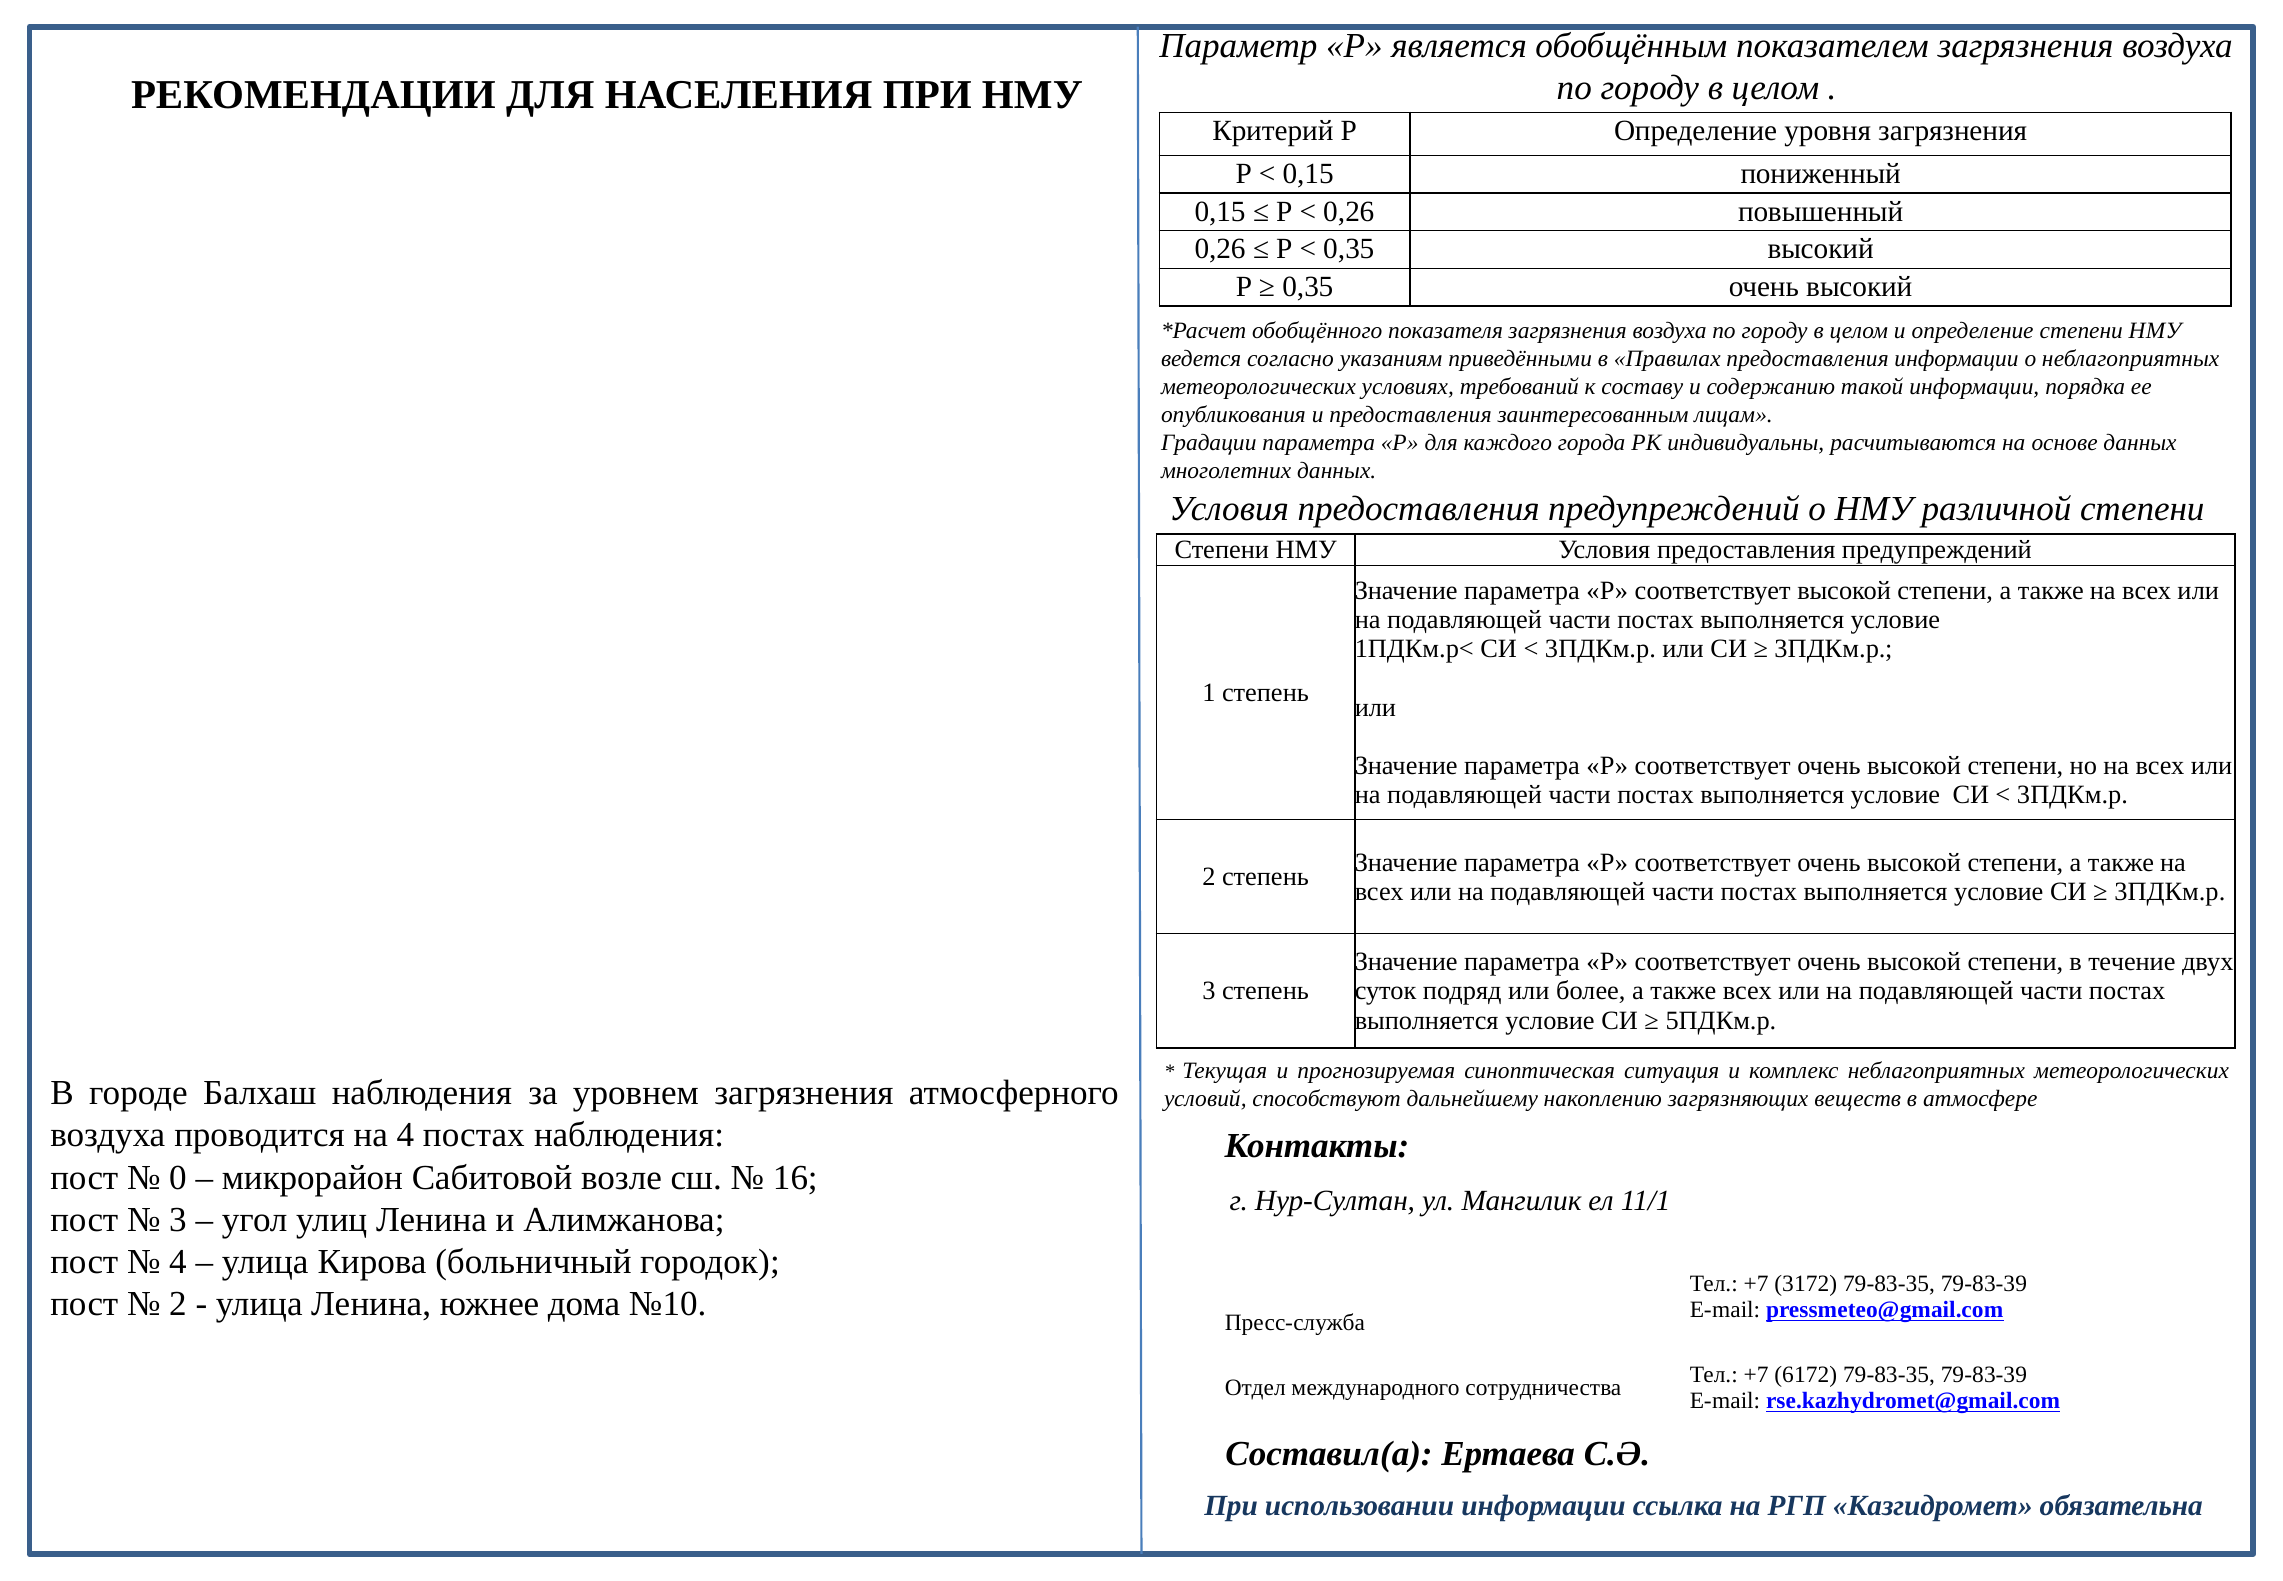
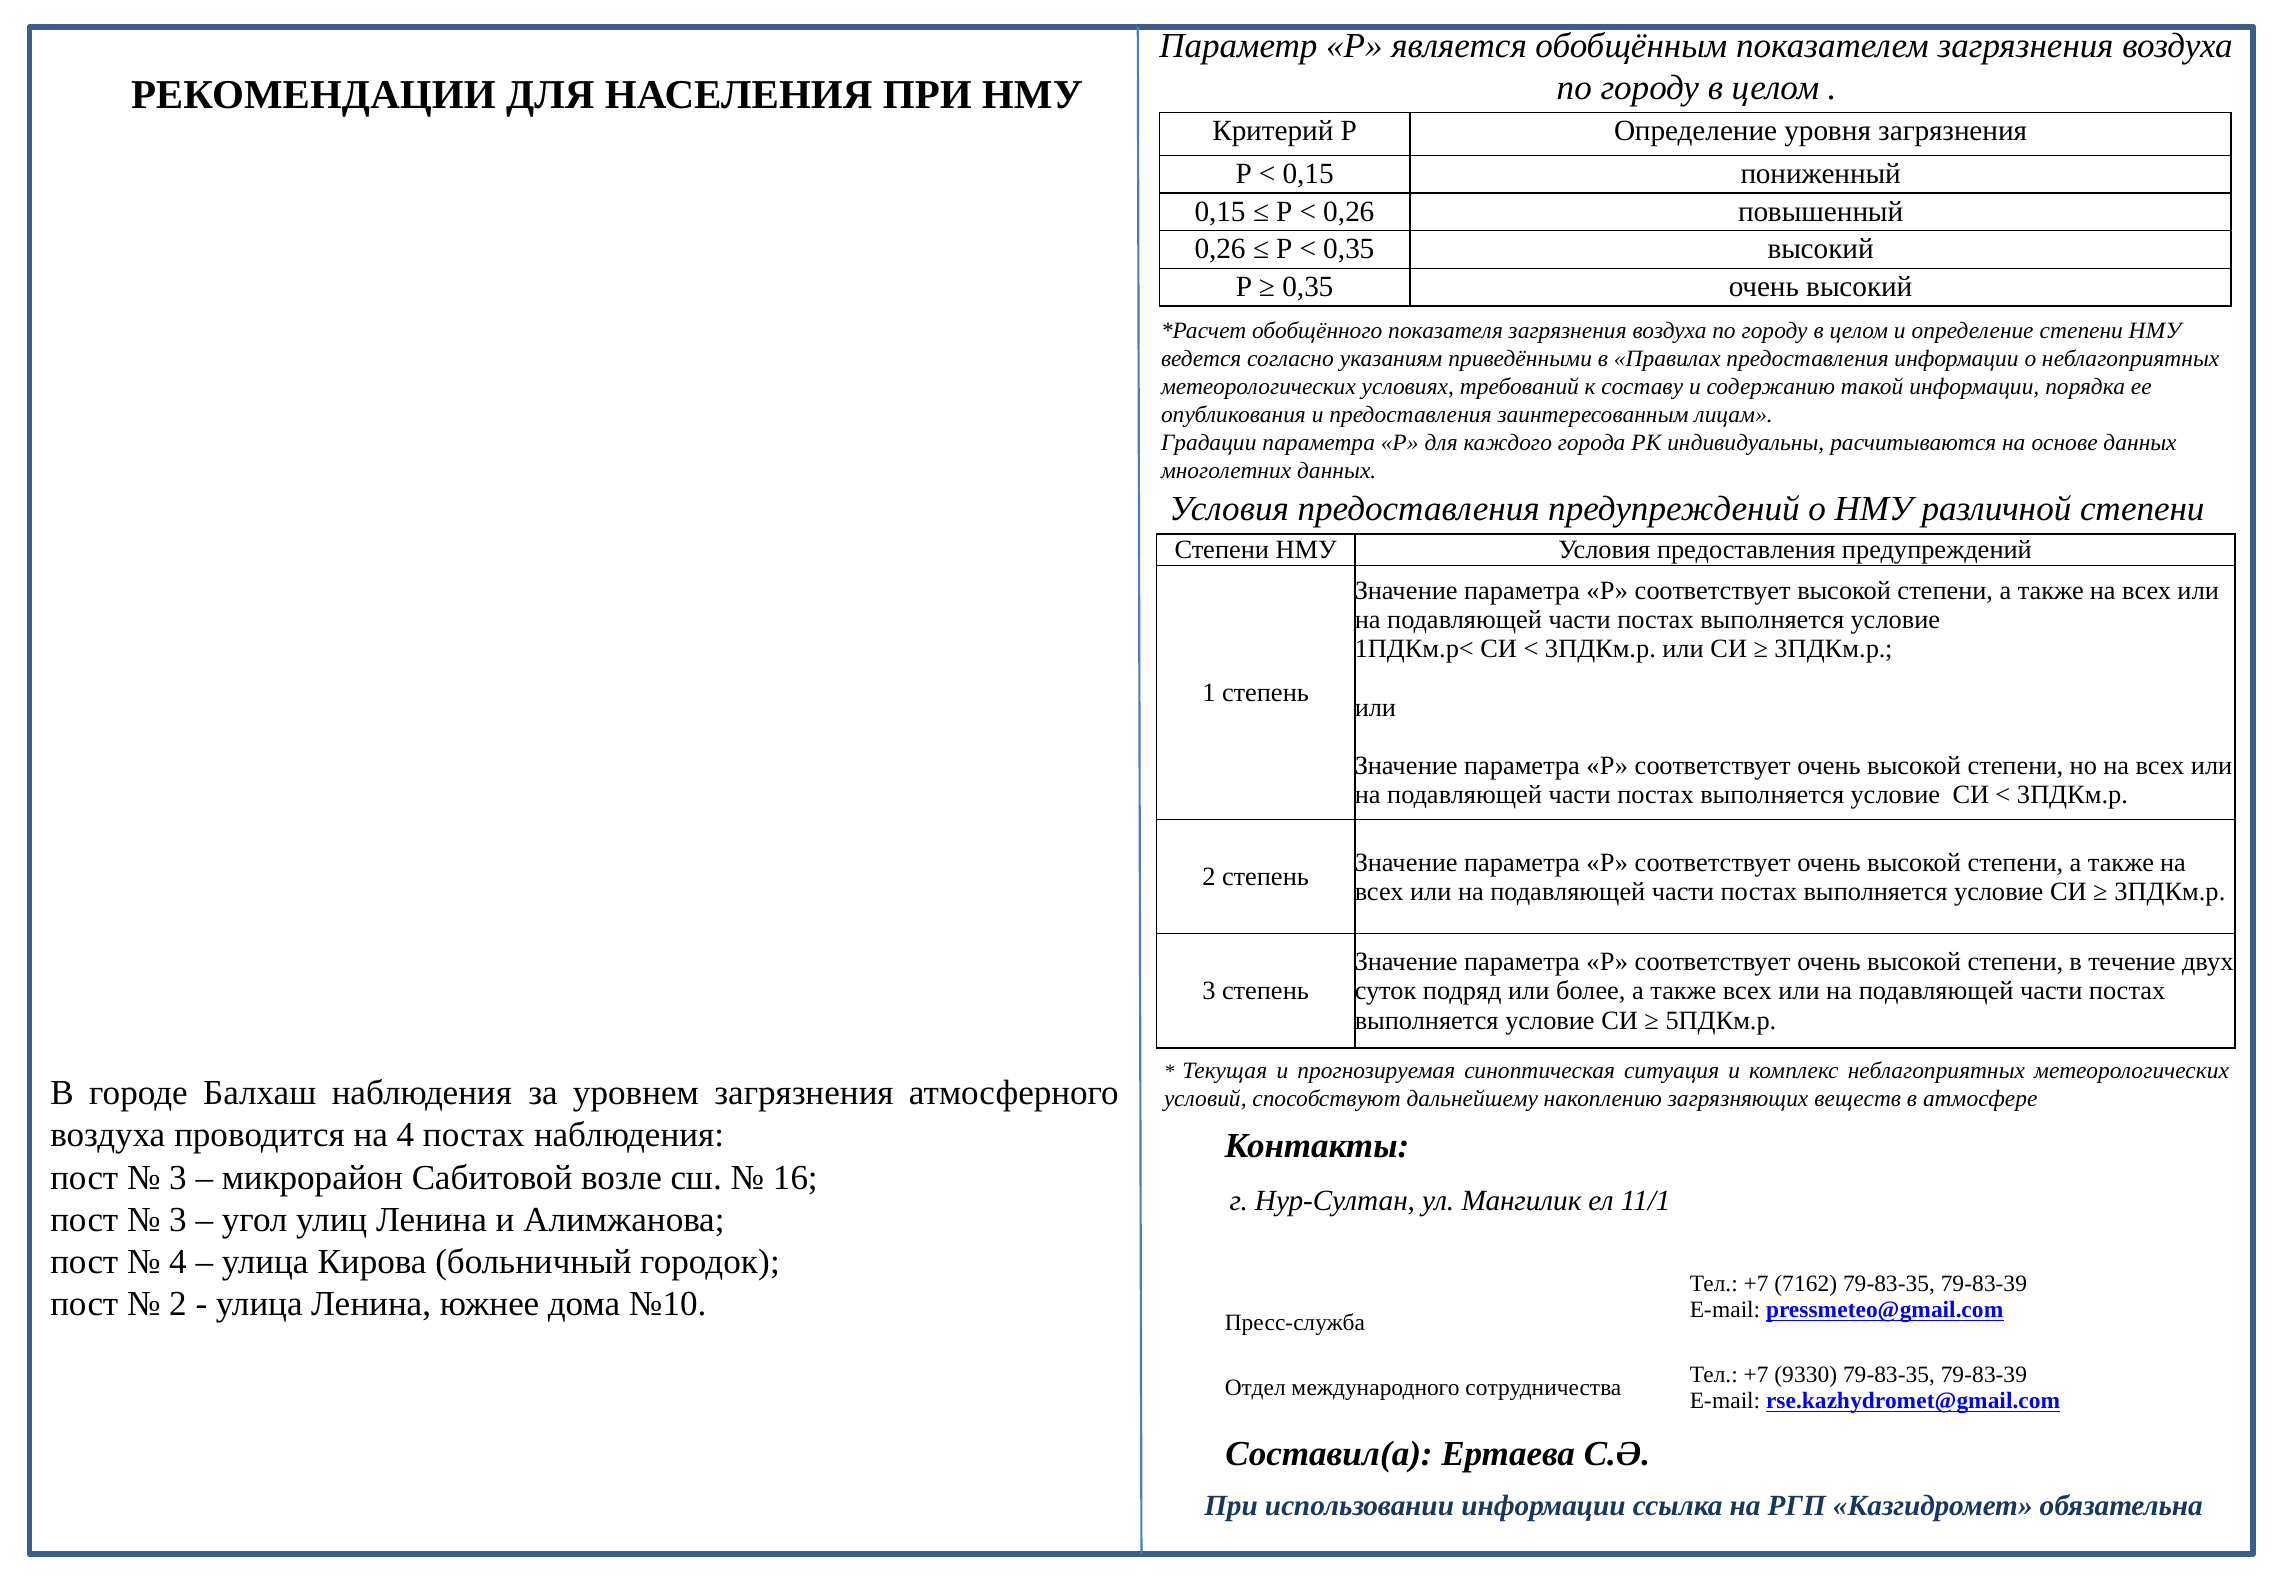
0: 0 -> 3 (178, 1177)
3172: 3172 -> 7162 (1806, 1283)
6172: 6172 -> 9330 (1806, 1375)
